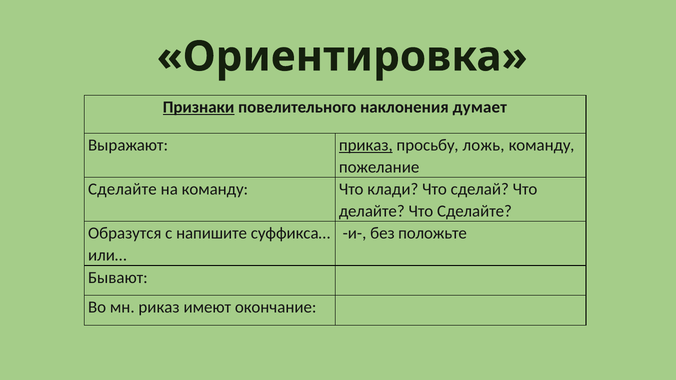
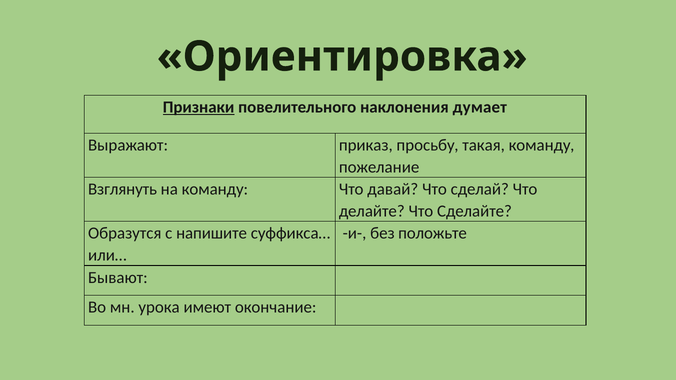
приказ underline: present -> none (366, 145)
ложь: ложь -> такая (484, 145)
Сделайте: Сделайте -> Взглянуть (123, 189)
клади: клади -> давай (393, 189)
риказ: риказ -> урока (159, 307)
